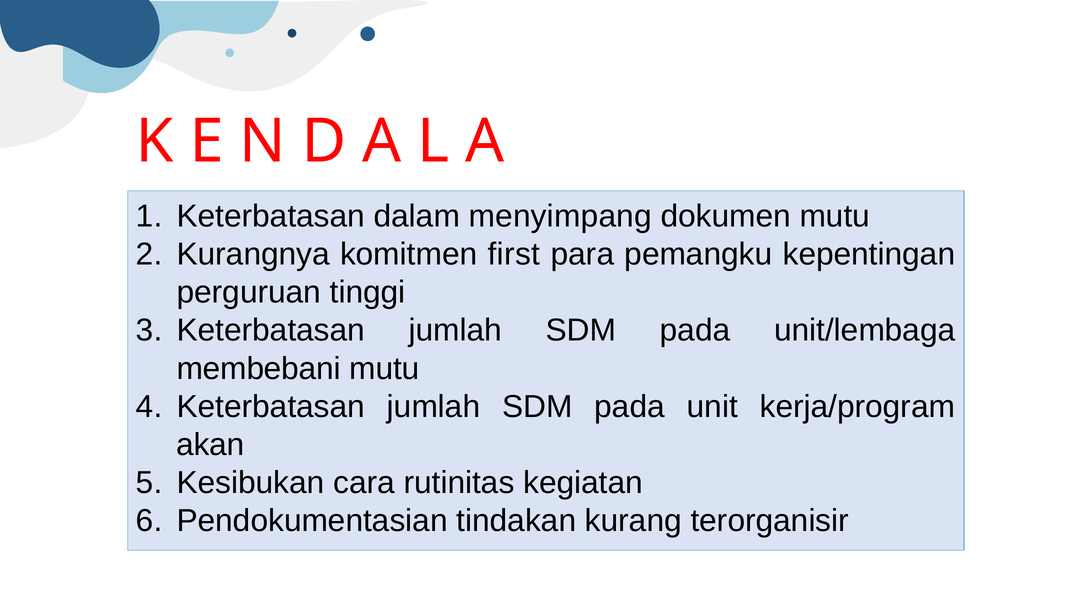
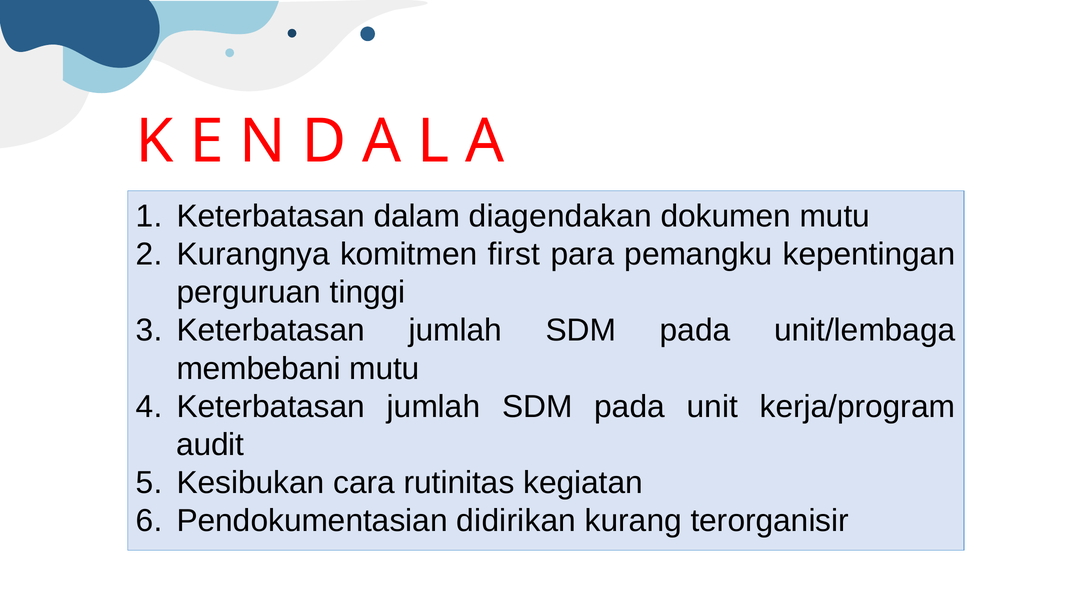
menyimpang: menyimpang -> diagendakan (560, 216)
akan: akan -> audit (210, 445)
tindakan: tindakan -> didirikan (516, 521)
